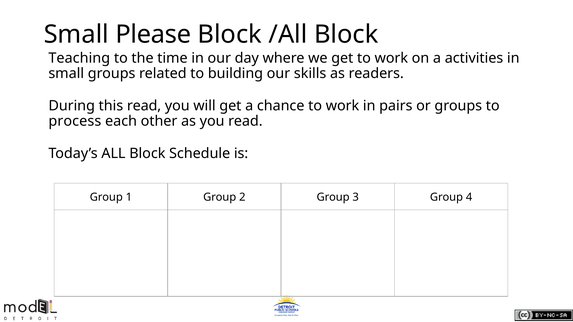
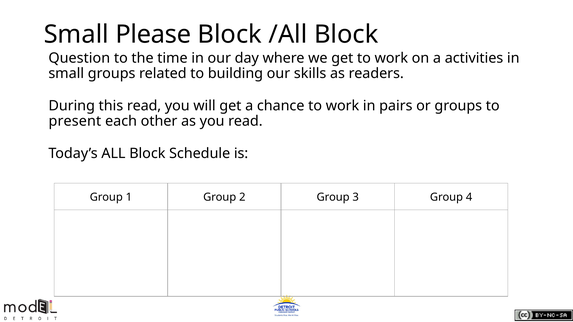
Teaching: Teaching -> Question (79, 58)
process: process -> present (75, 121)
